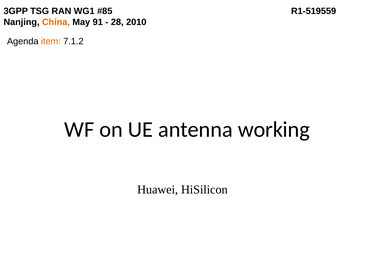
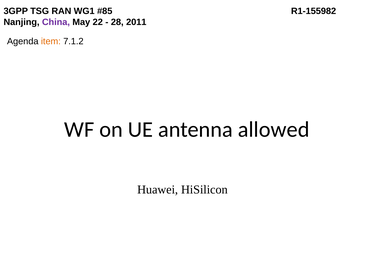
R1-519559: R1-519559 -> R1-155982 (314, 11)
China colour: orange -> purple (56, 22)
91: 91 -> 22 (98, 22)
2010: 2010 -> 2011 (136, 22)
working: working -> allowed (274, 129)
